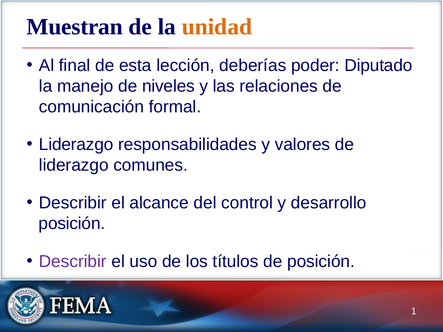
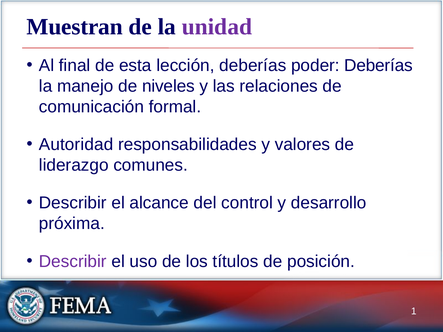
unidad colour: orange -> purple (217, 27)
poder Diputado: Diputado -> Deberías (378, 65)
Liderazgo: Liderazgo -> Autoridad (76, 145)
posición: posición -> próxima (72, 224)
